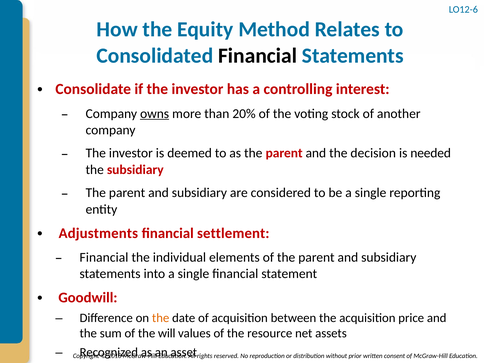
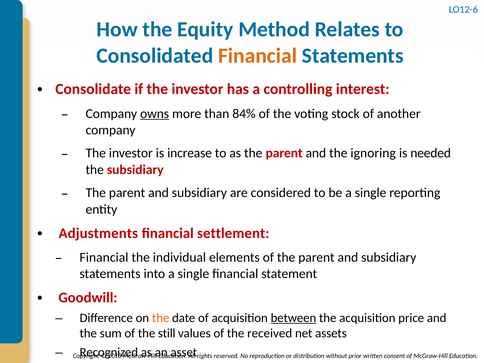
Financial colour: black -> orange (258, 56)
20%: 20% -> 84% (244, 114)
deemed: deemed -> increase (190, 153)
decision: decision -> ignoring (373, 153)
between underline: none -> present (293, 318)
will: will -> still (167, 333)
resource: resource -> received (270, 333)
